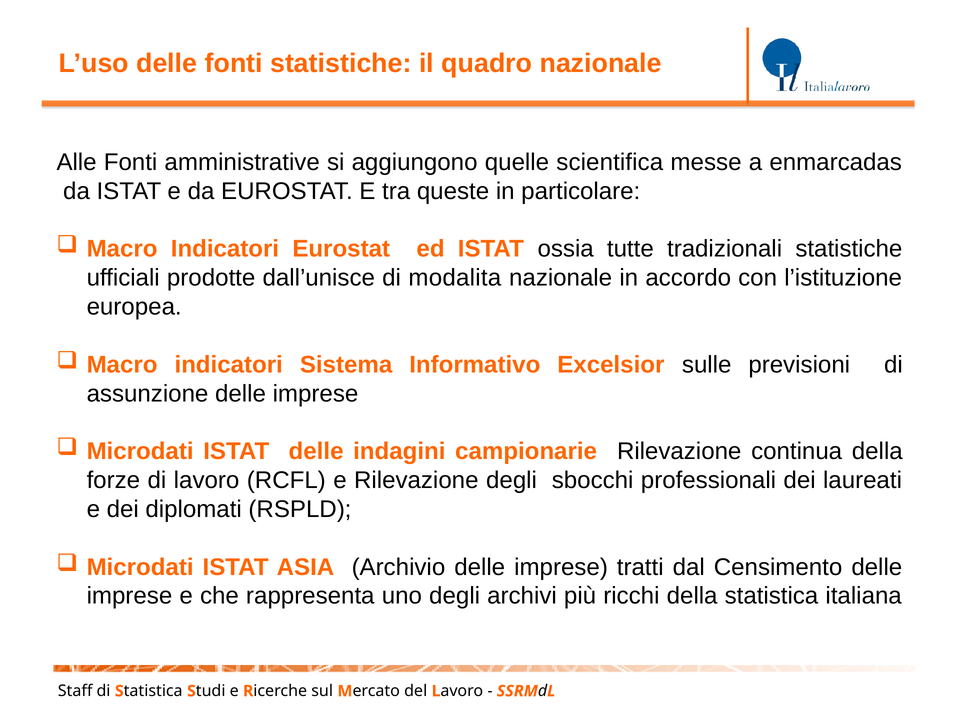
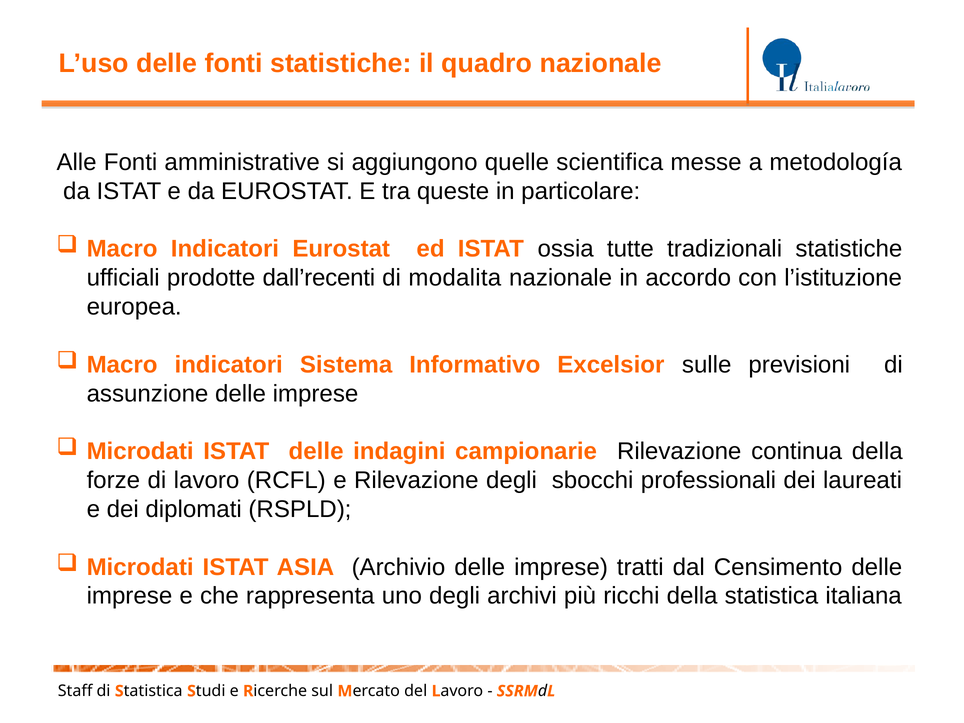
enmarcadas: enmarcadas -> metodología (836, 162)
dall’unisce: dall’unisce -> dall’recenti (319, 278)
